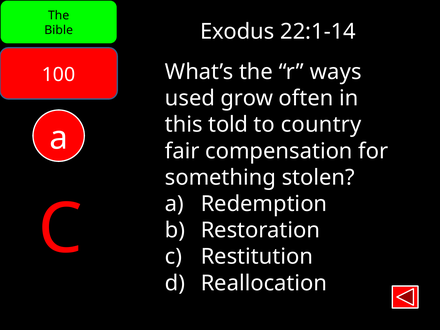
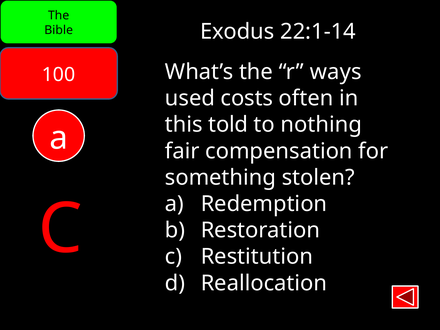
grow: grow -> costs (247, 98)
country: country -> nothing (321, 125)
